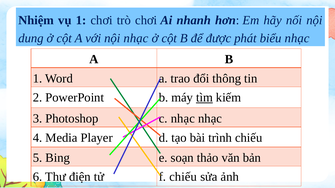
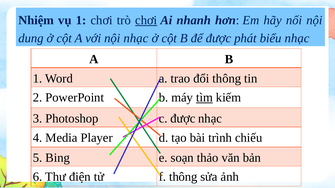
chơi underline: none -> present (146, 20)
nhạc: nhạc -> được (183, 119)
chiếu: chiếu -> thông (183, 177)
